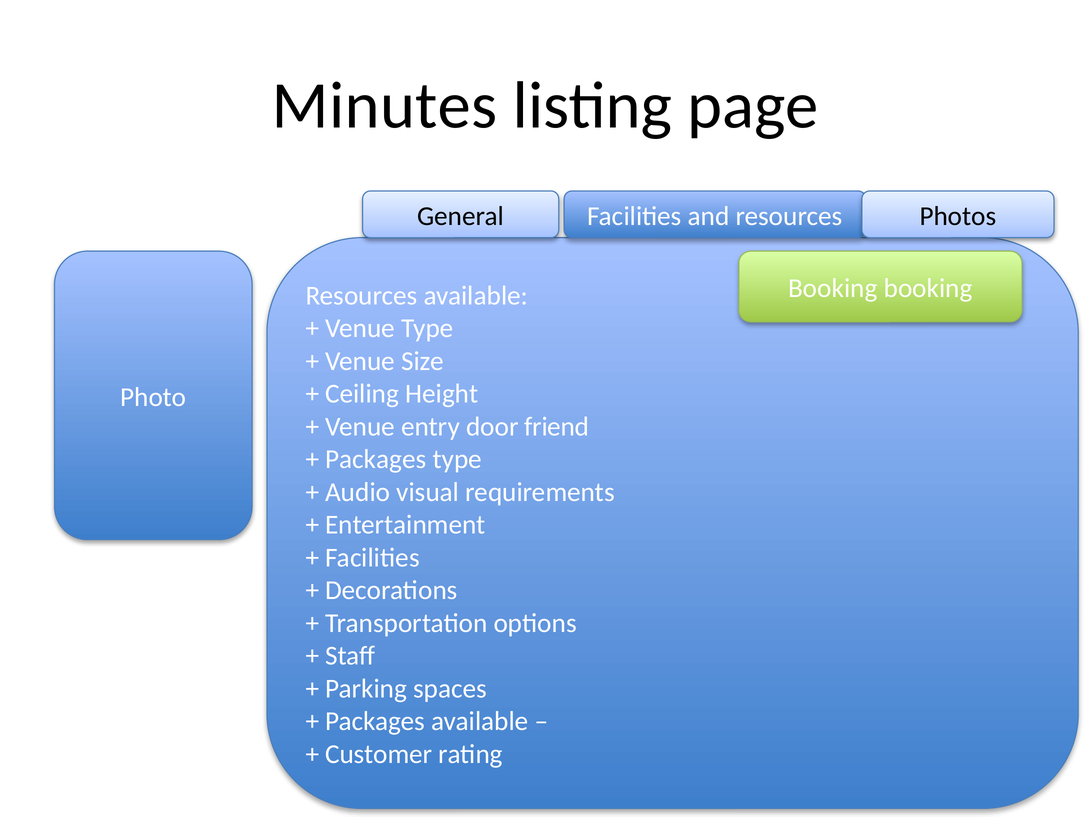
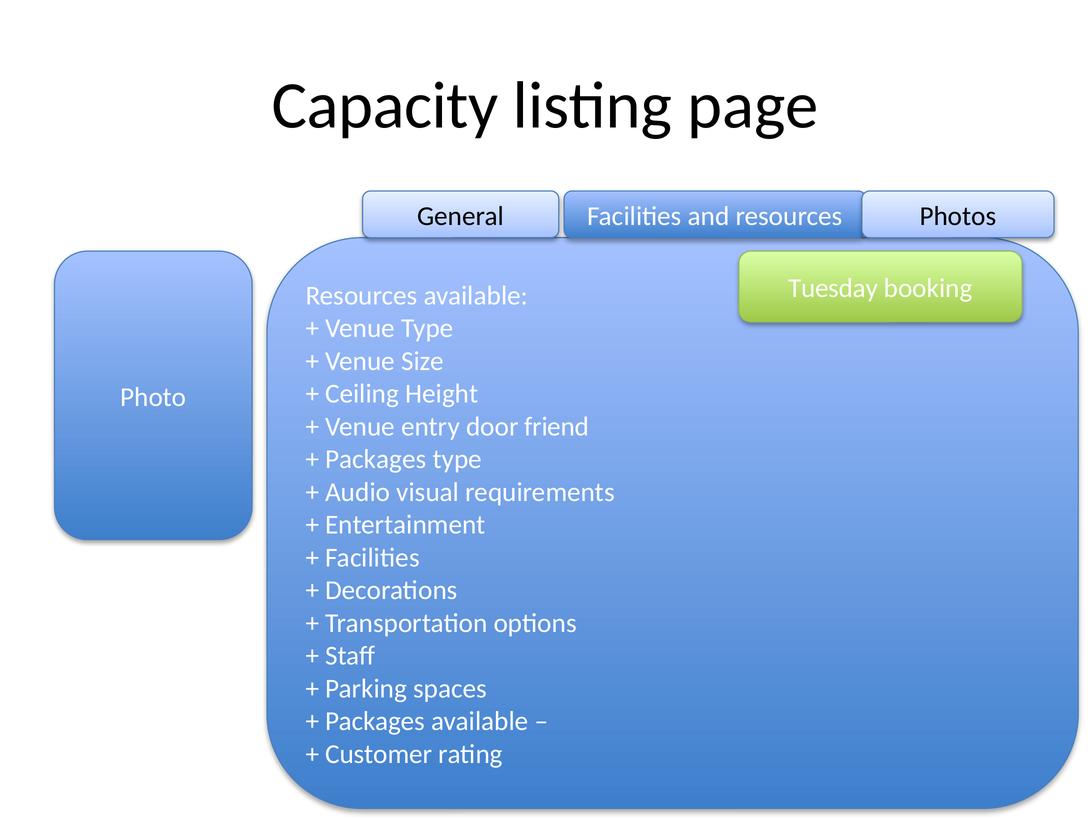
Minutes: Minutes -> Capacity (385, 106)
Booking: Booking -> Tuesday (833, 288)
